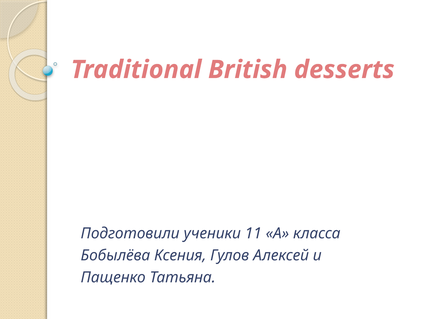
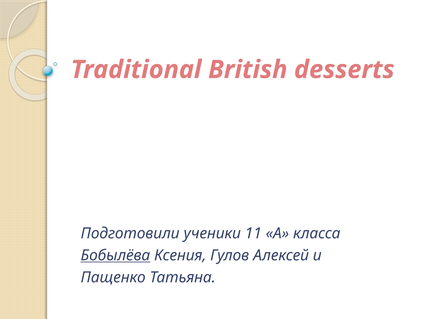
Бобылёва underline: none -> present (115, 255)
